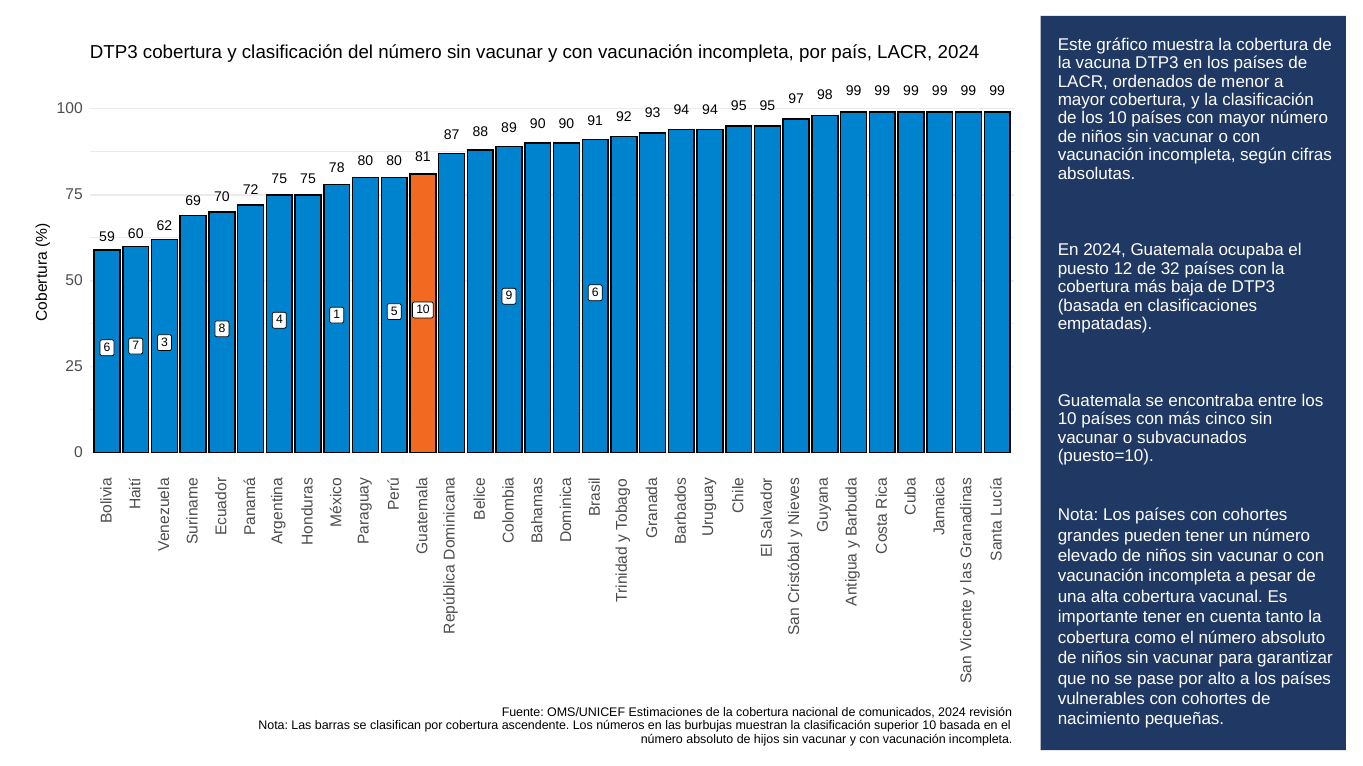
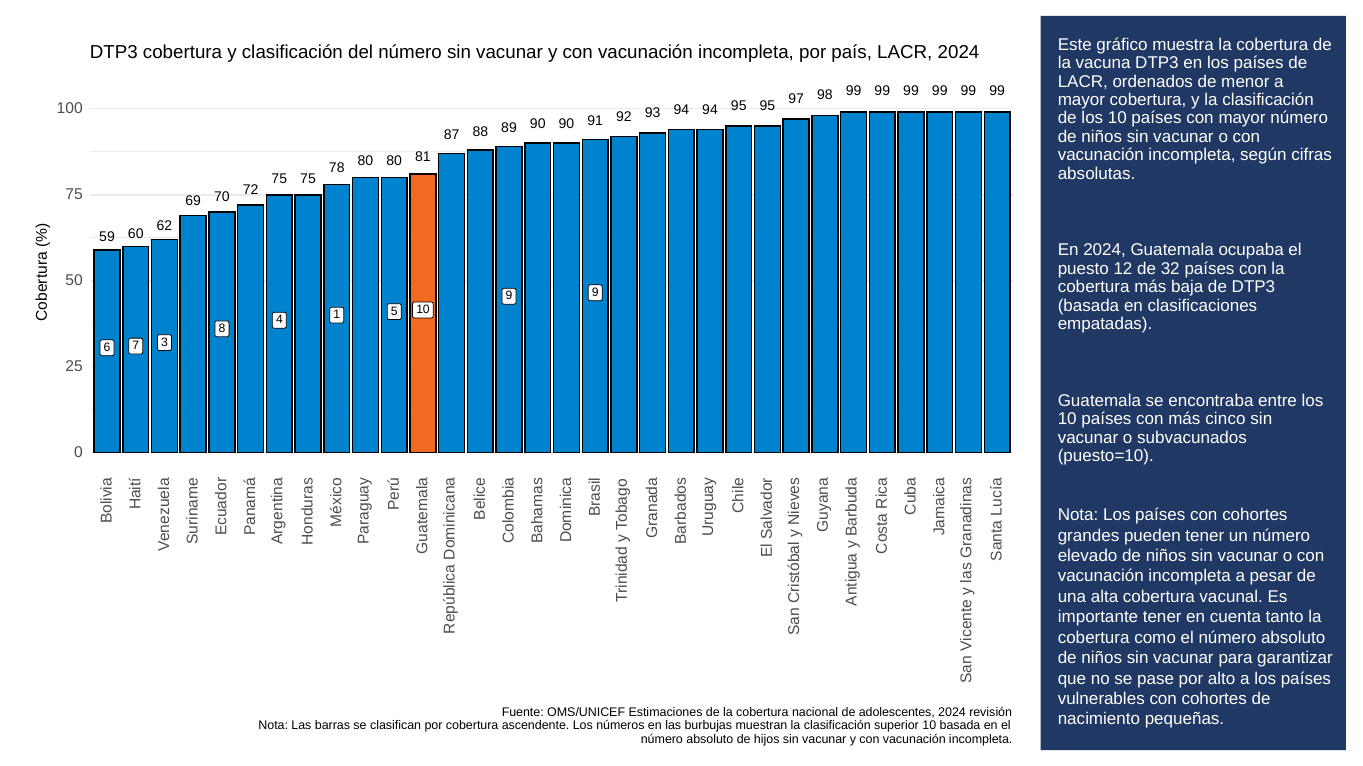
9 6: 6 -> 9 (595, 293)
comunicados: comunicados -> adolescentes (897, 713)
